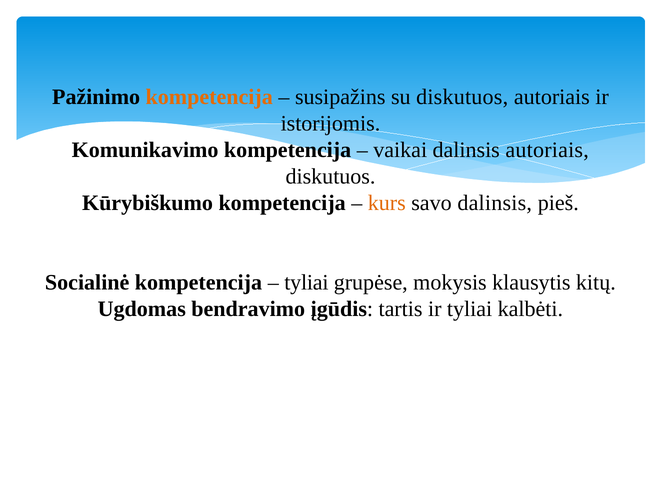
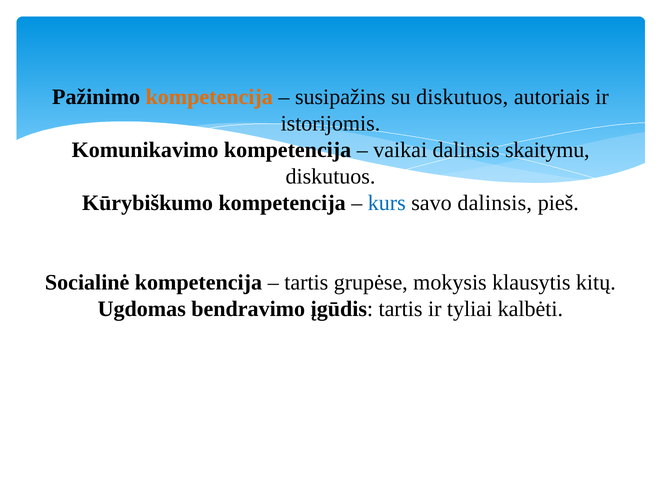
dalinsis autoriais: autoriais -> skaitymu (547, 150)
kurs colour: orange -> blue (387, 203)
tyliai: tyliai -> tartis (306, 282)
